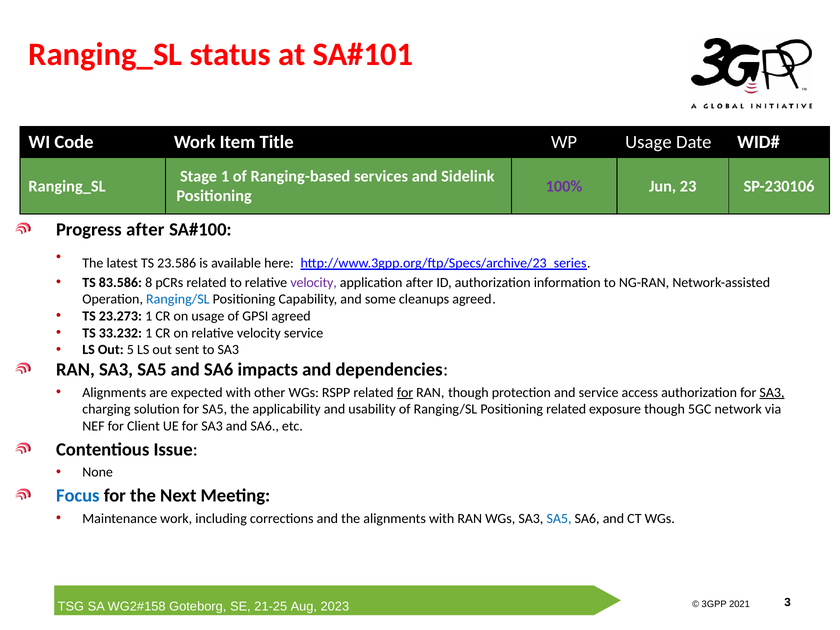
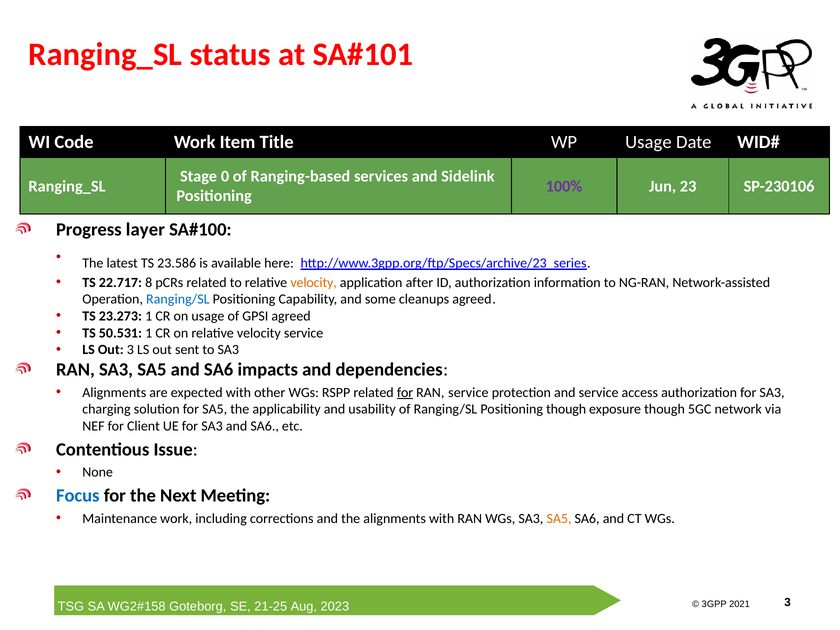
Stage 1: 1 -> 0 (225, 176)
Progress after: after -> layer (145, 230)
83.586: 83.586 -> 22.717 (120, 283)
velocity colour: purple -> orange (314, 283)
33.232: 33.232 -> 50.531 (120, 333)
Out 5: 5 -> 3 (130, 350)
RAN though: though -> service (468, 392)
SA3 underline: present -> none (772, 392)
Positioning related: related -> though (566, 409)
SA5 colour: blue -> orange (559, 518)
